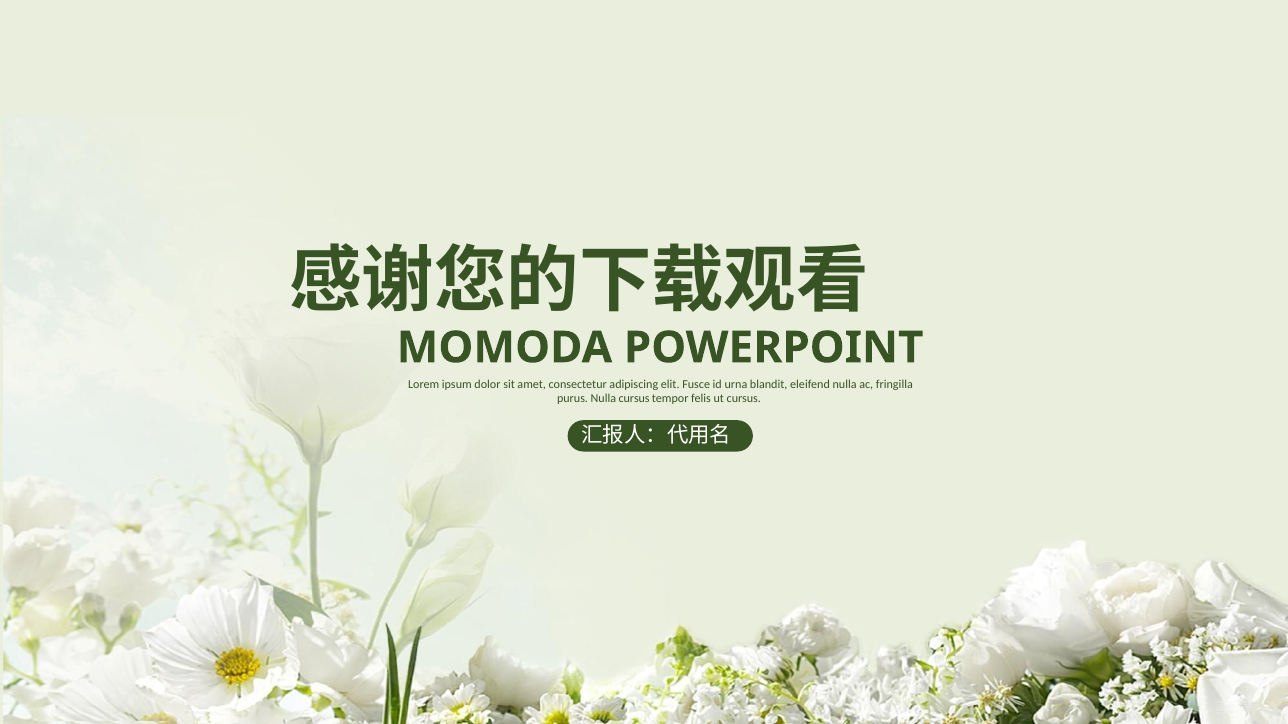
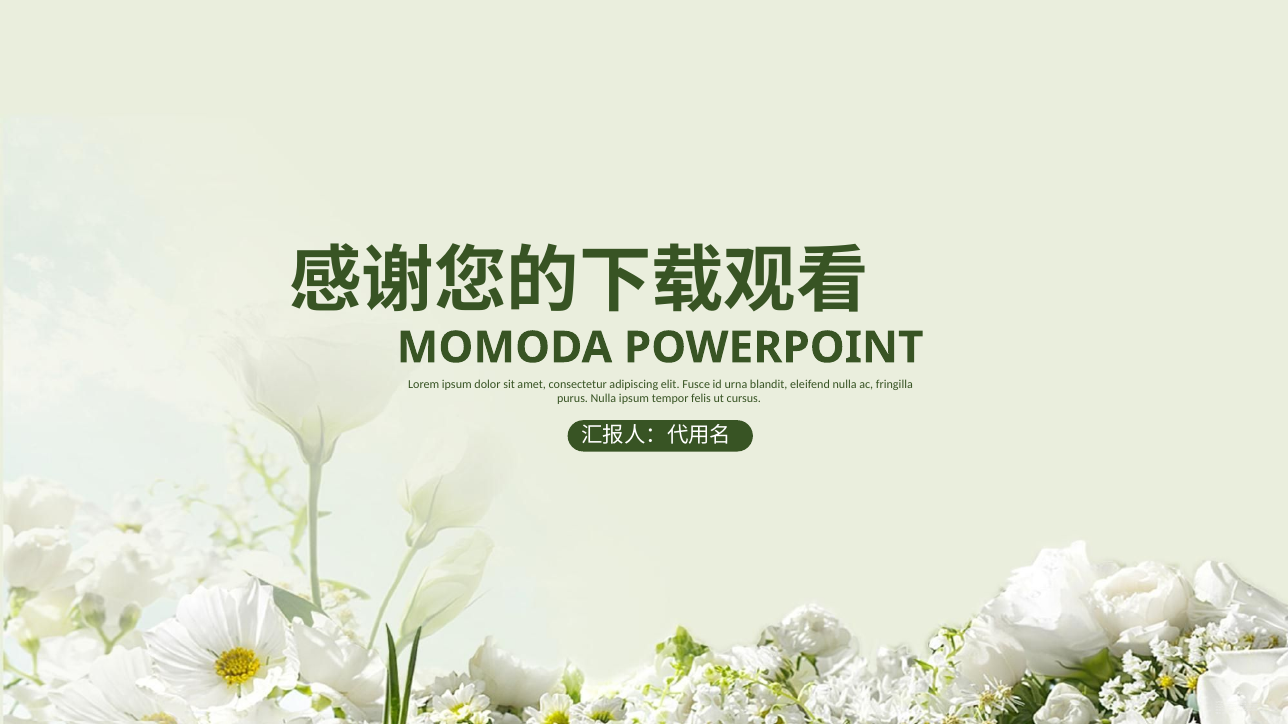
Nulla cursus: cursus -> ipsum (634, 399)
